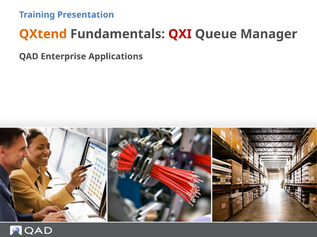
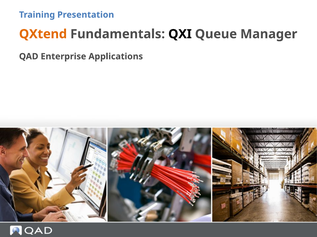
QXI colour: red -> black (180, 34)
